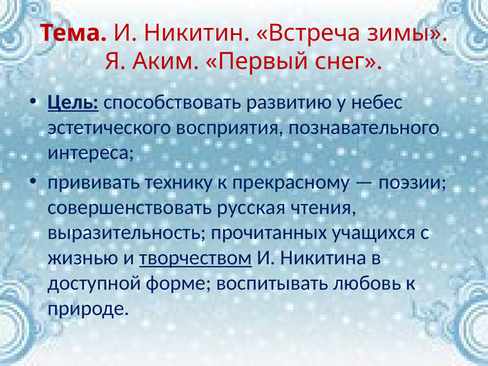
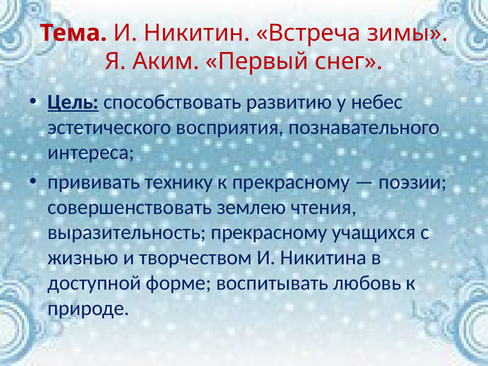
русская: русская -> землею (251, 207)
выразительность прочитанных: прочитанных -> прекрасному (269, 232)
творчеством underline: present -> none (196, 258)
